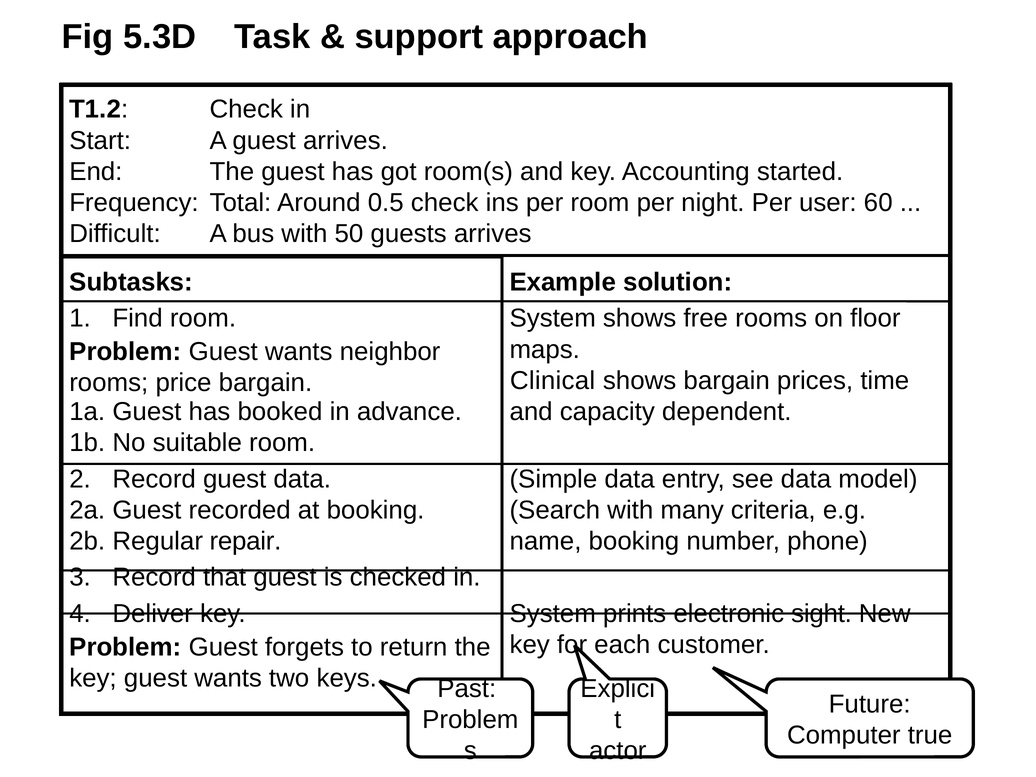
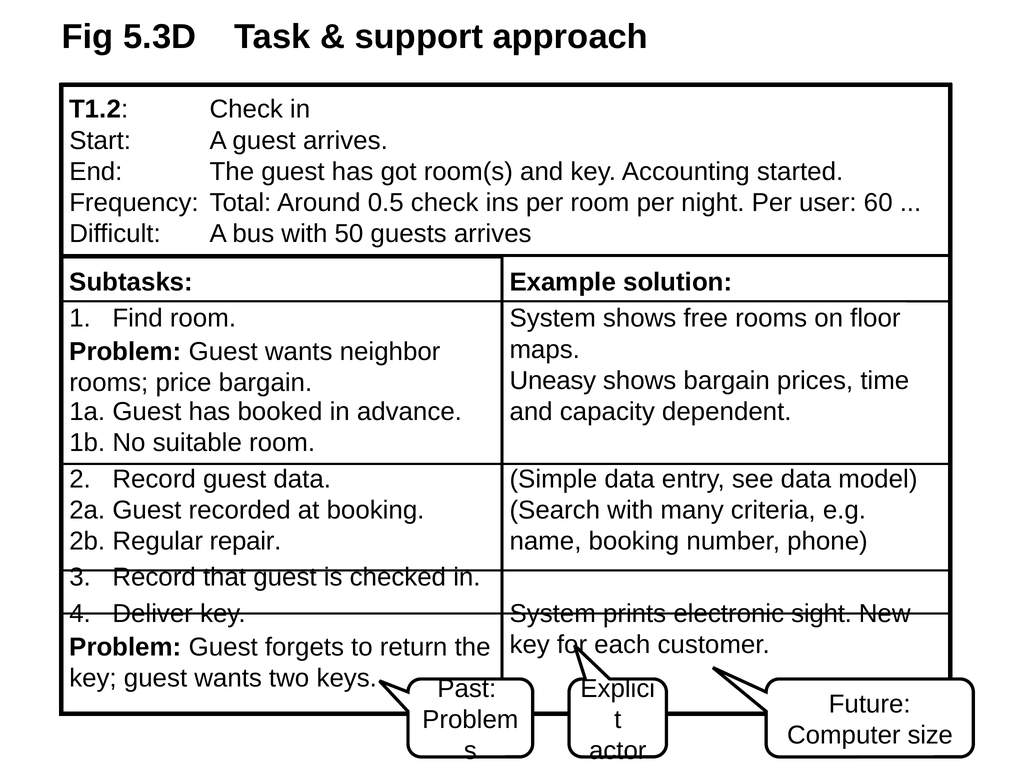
Clinical: Clinical -> Uneasy (553, 381)
true: true -> size (930, 735)
